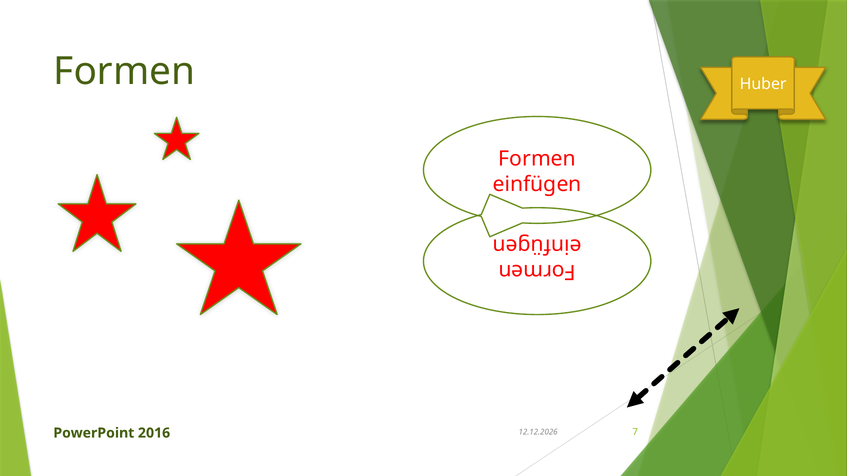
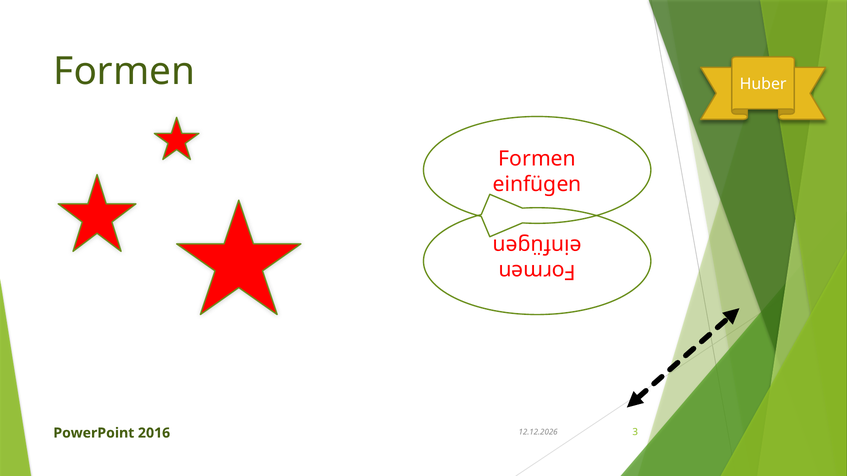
7: 7 -> 3 (635, 432)
